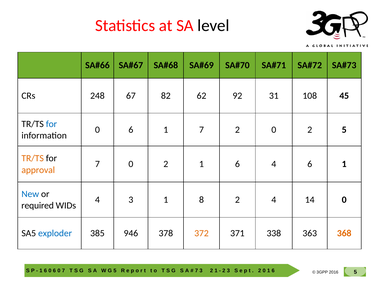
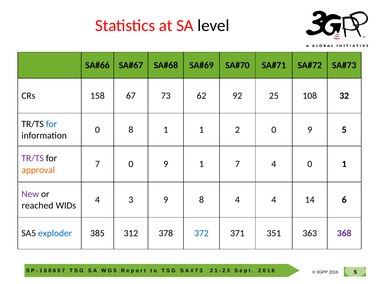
248: 248 -> 158 (97, 96)
82: 82 -> 73 (166, 96)
31: 31 -> 25 (274, 96)
45: 45 -> 32 (344, 96)
6: 6 -> 8 (131, 130)
1 7: 7 -> 1 (202, 130)
2 0 2: 2 -> 9 (310, 130)
TR/TS colour: orange -> purple (33, 158)
7 0 2: 2 -> 9 (166, 164)
6: 6 -> 7 (237, 164)
4 6: 6 -> 0 (310, 164)
New colour: blue -> purple (30, 194)
3 1: 1 -> 9 (166, 200)
8 2: 2 -> 4 (237, 200)
14 0: 0 -> 6 (344, 200)
required: required -> reached (37, 206)
946: 946 -> 312 (131, 234)
372 colour: orange -> blue (201, 234)
338: 338 -> 351 (274, 234)
368 colour: orange -> purple (344, 234)
